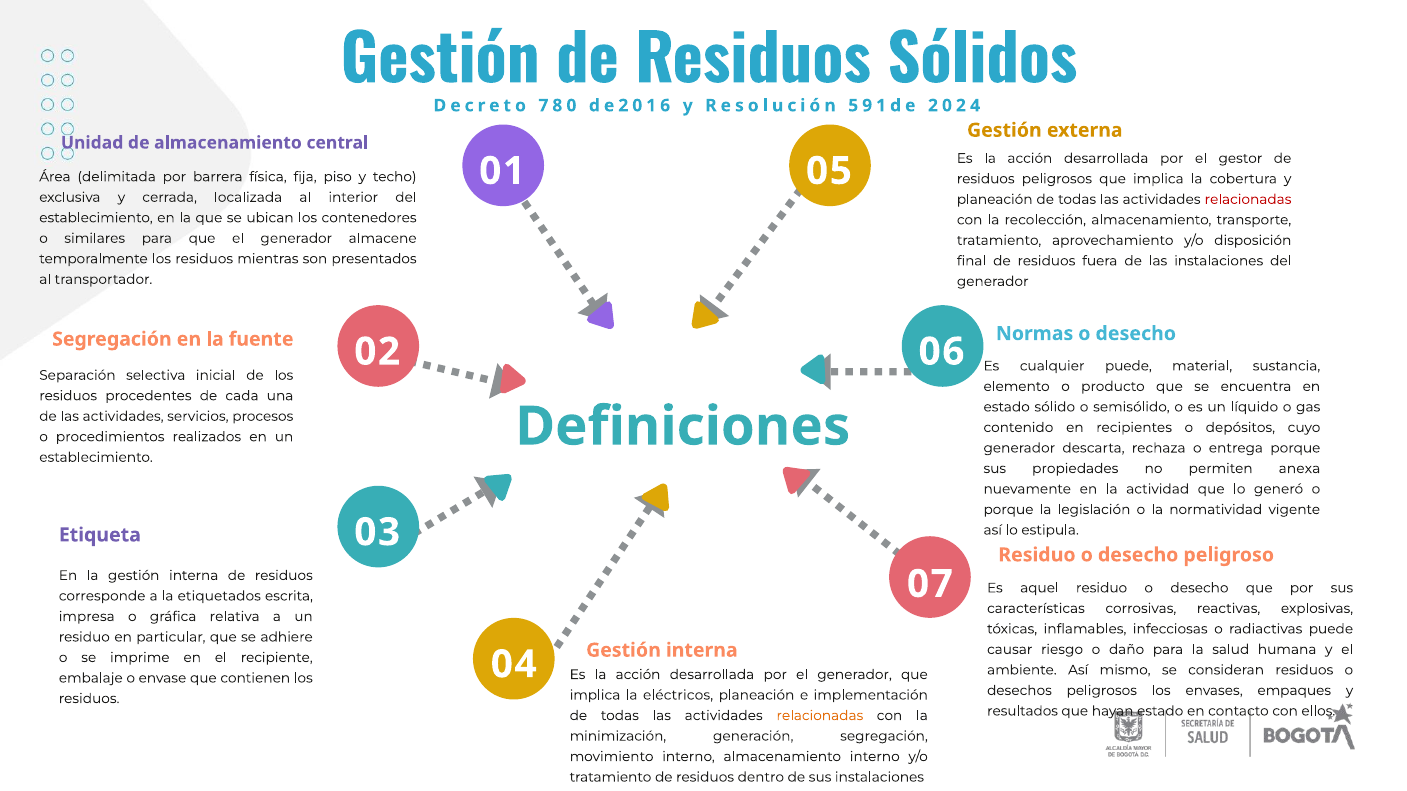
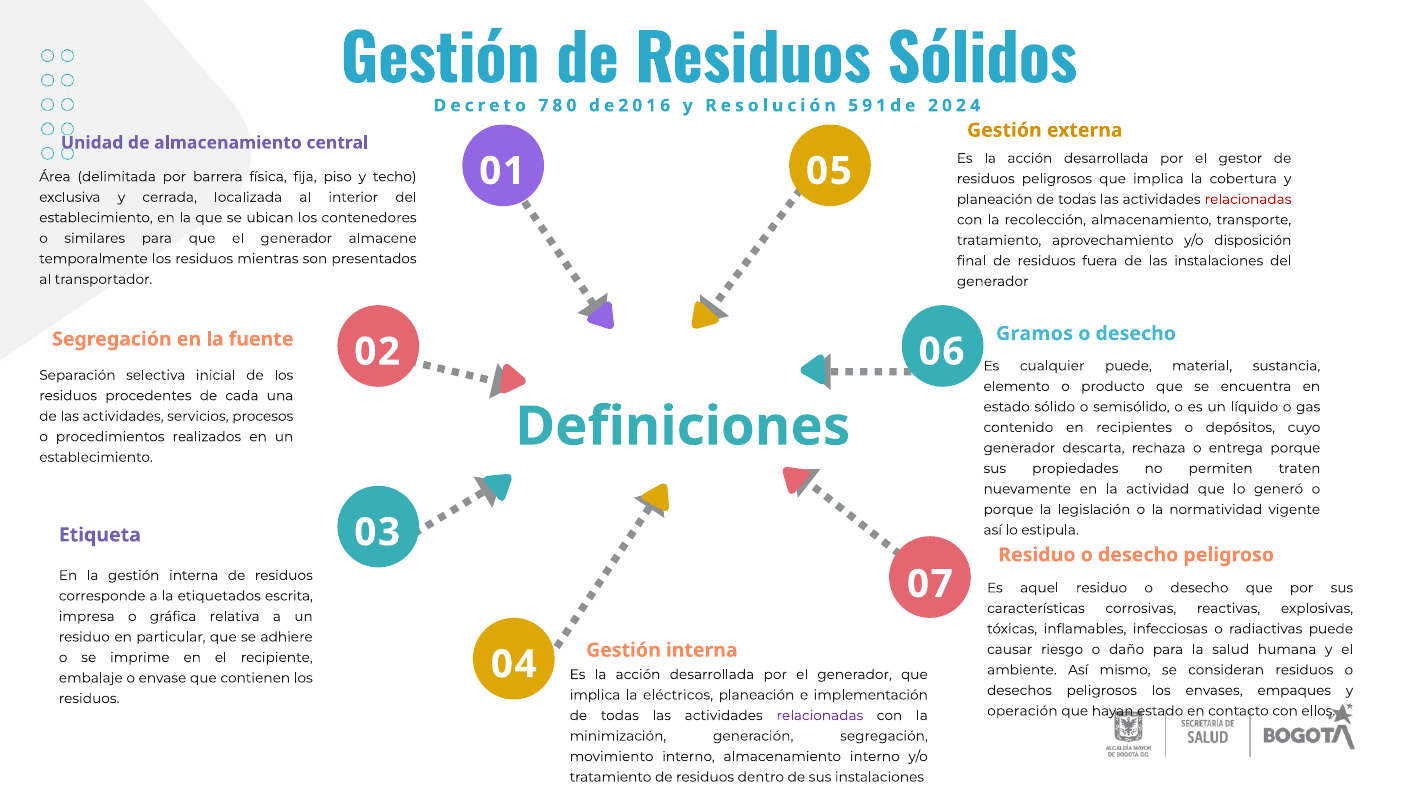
Normas: Normas -> Gramos (1034, 334)
anexa: anexa -> traten (1300, 469)
resultados: resultados -> operación (1022, 711)
relacionadas colour: orange -> purple (820, 716)
